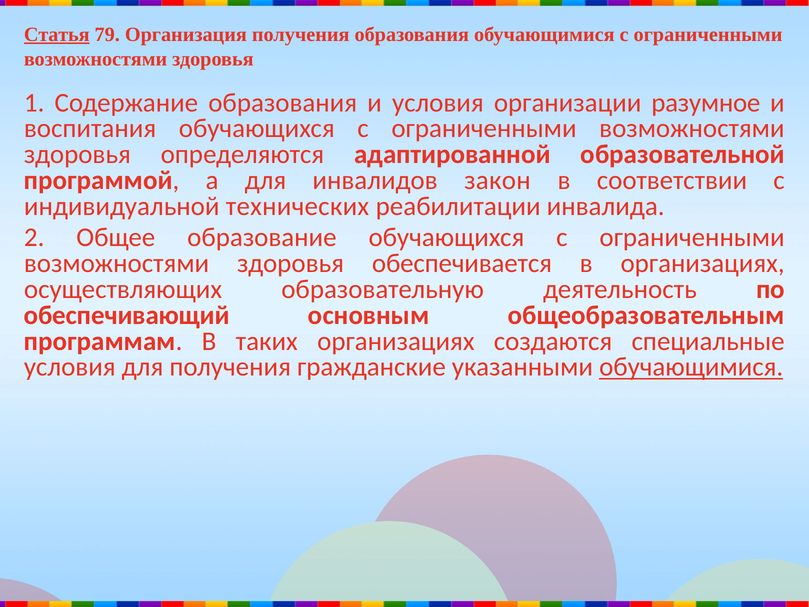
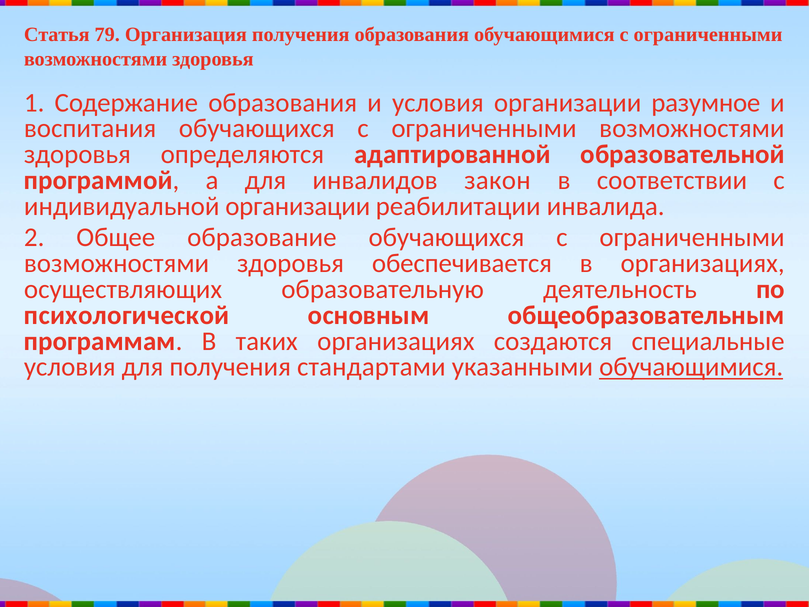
Статья underline: present -> none (57, 35)
индивидуальной технических: технических -> организации (298, 206)
обеспечивающий: обеспечивающий -> психологической (127, 315)
гражданские: гражданские -> стандартами (371, 367)
